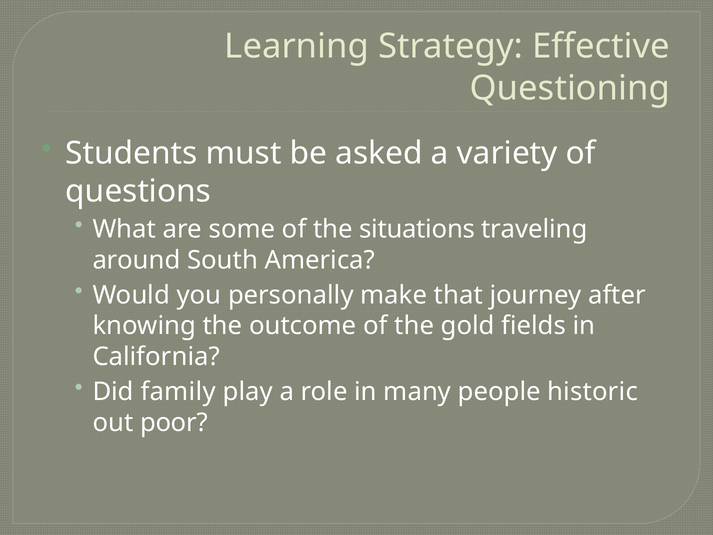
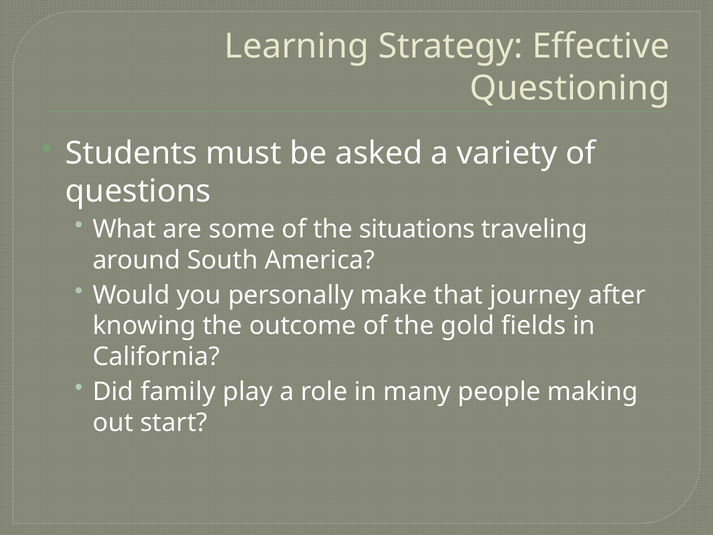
historic: historic -> making (593, 391)
poor: poor -> start (174, 422)
